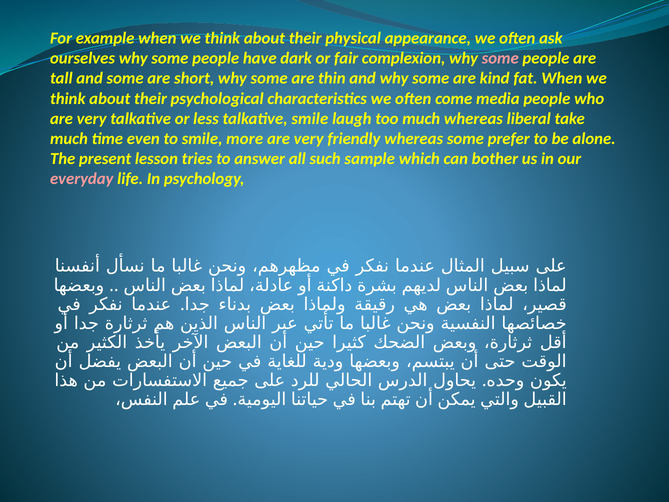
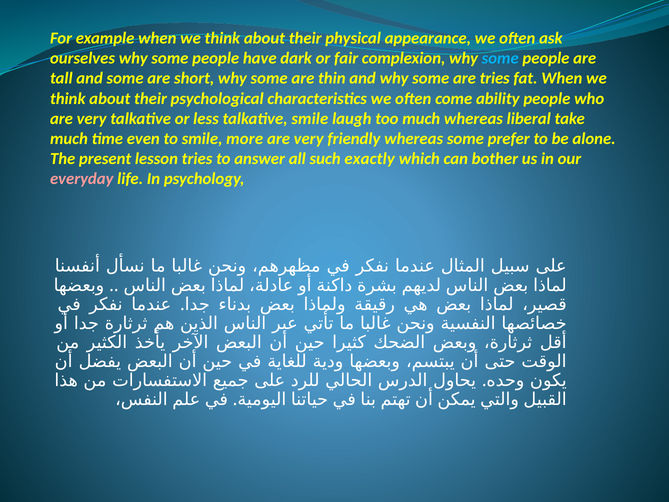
some colour: pink -> light blue (500, 58)
are kind: kind -> tries (495, 78)
media: media -> ability (498, 98)
sample: sample -> exactly (370, 159)
